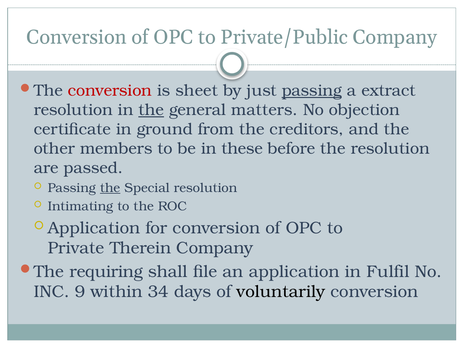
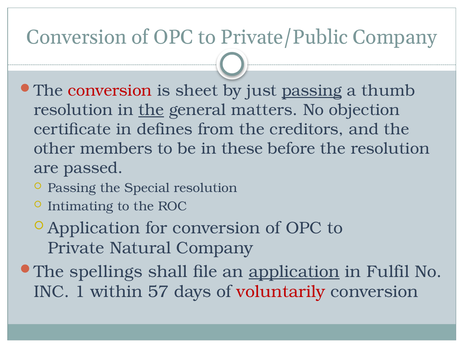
extract: extract -> thumb (388, 91)
ground: ground -> defines (165, 129)
the underline: present -> none (110, 188)
Therein: Therein -> Natural (140, 248)
requiring: requiring -> spellings (106, 272)
application underline: none -> present (294, 272)
9: 9 -> 1 (80, 292)
34: 34 -> 57 (158, 292)
voluntarily colour: black -> red (281, 292)
